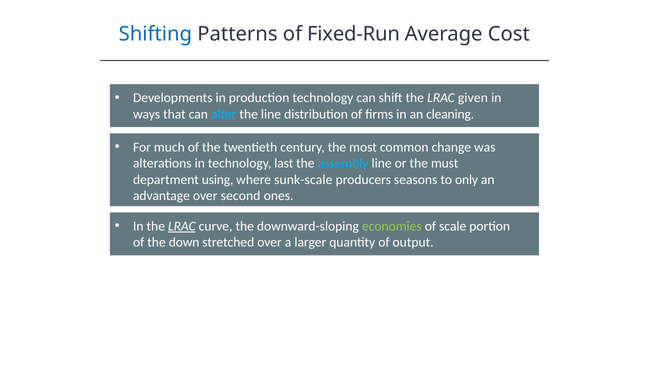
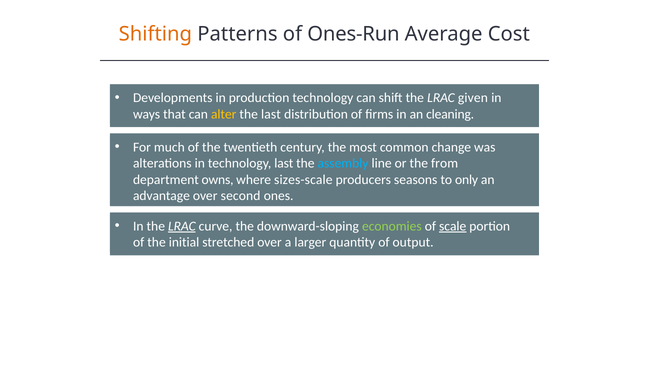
Shifting colour: blue -> orange (155, 34)
Fixed-Run: Fixed-Run -> Ones-Run (353, 34)
alter colour: light blue -> yellow (224, 114)
the line: line -> last (271, 114)
must: must -> from (445, 163)
using: using -> owns (218, 180)
sunk-scale: sunk-scale -> sizes-scale (303, 180)
scale underline: none -> present (453, 226)
down: down -> initial (184, 243)
